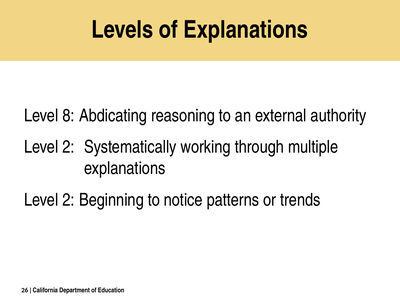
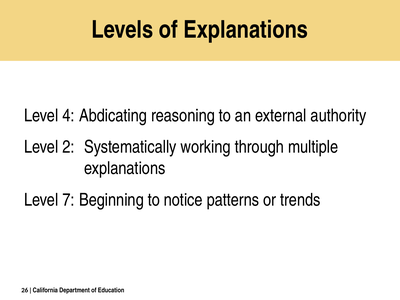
8: 8 -> 4 (68, 116)
2: 2 -> 7 (68, 200)
